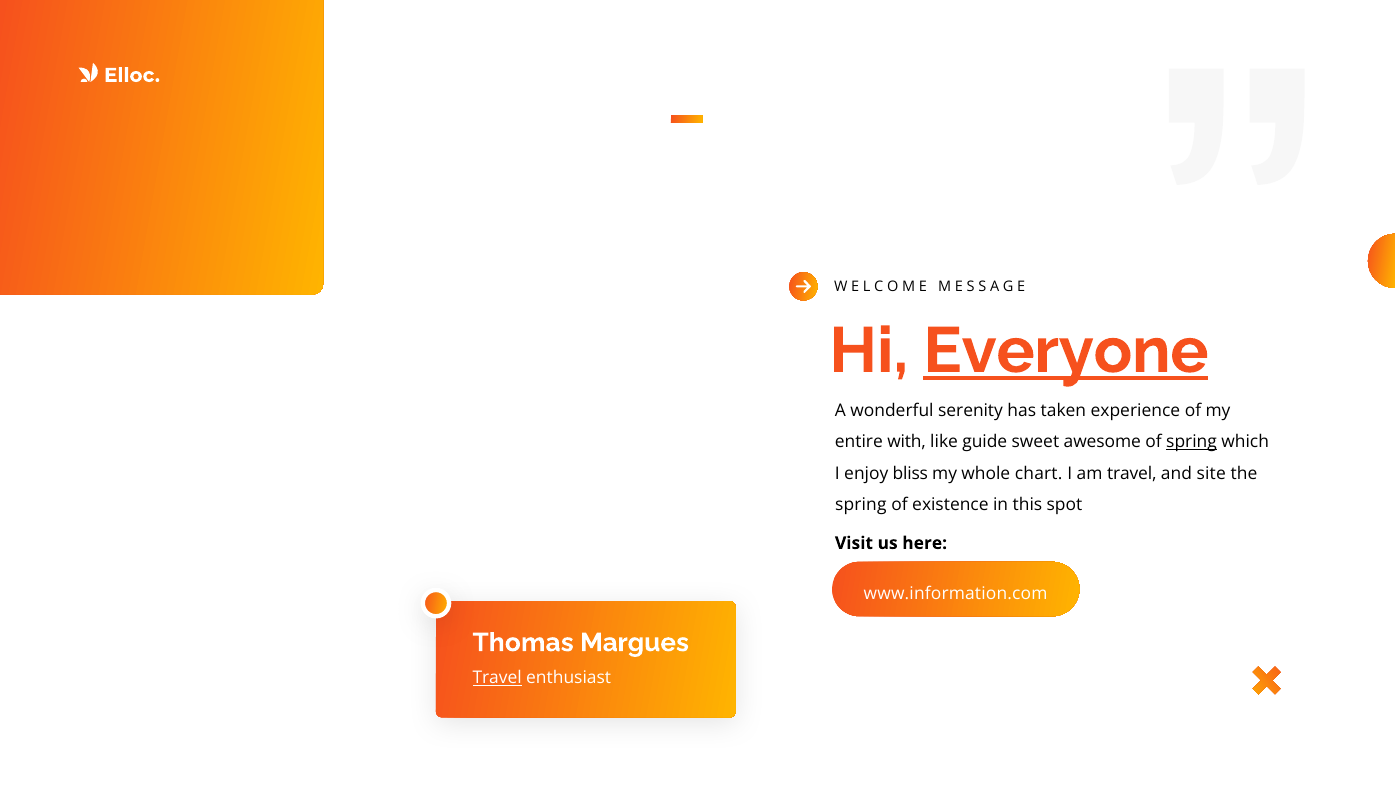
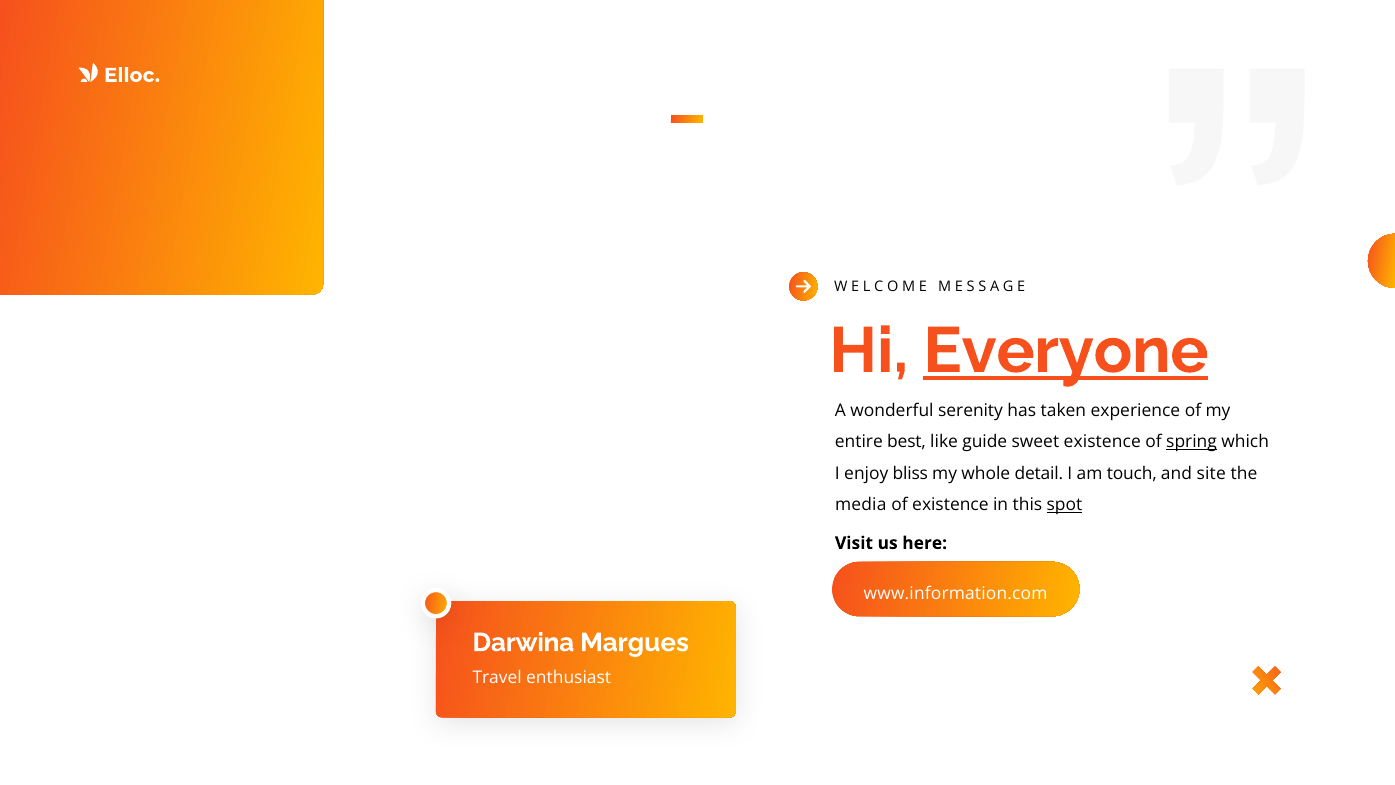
with: with -> best (907, 442)
sweet awesome: awesome -> existence (1102, 442)
chart: chart -> detail (1039, 473)
am travel: travel -> touch (1132, 473)
spring: spring -> media (861, 504)
spot underline: none -> present (1064, 504)
Thomas: Thomas -> Darwina (523, 642)
Travel underline: present -> none (497, 678)
